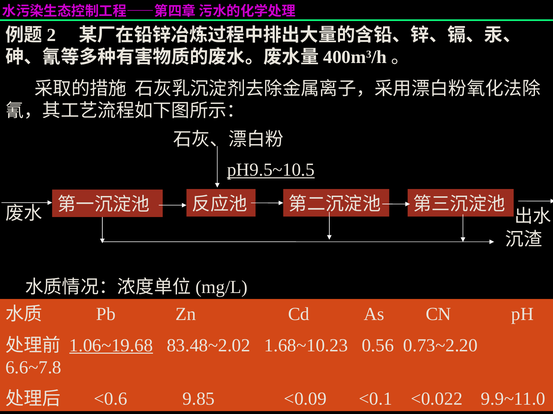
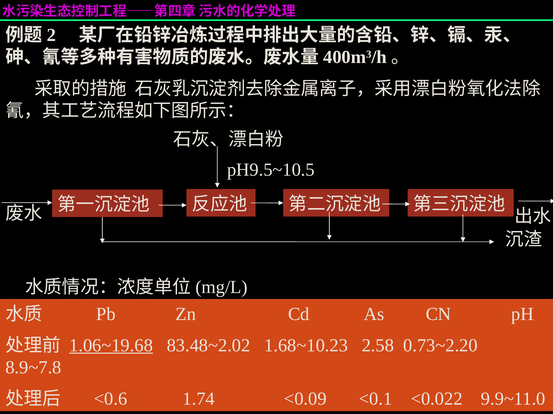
pH9.5~10.5 underline: present -> none (271, 170)
0.56: 0.56 -> 2.58 (378, 346)
6.6~7.8: 6.6~7.8 -> 8.9~7.8 (33, 368)
9.85: 9.85 -> 1.74 (199, 399)
